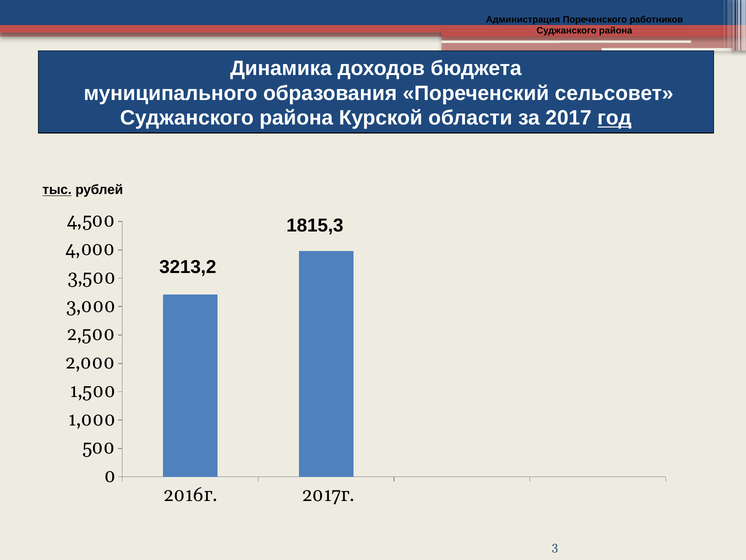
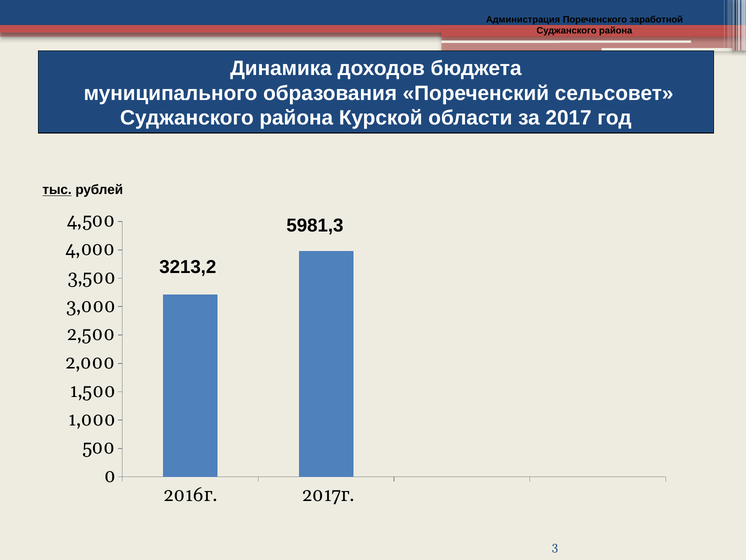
работников: работников -> заработной (656, 20)
год underline: present -> none (614, 118)
1815,3: 1815,3 -> 5981,3 (315, 225)
